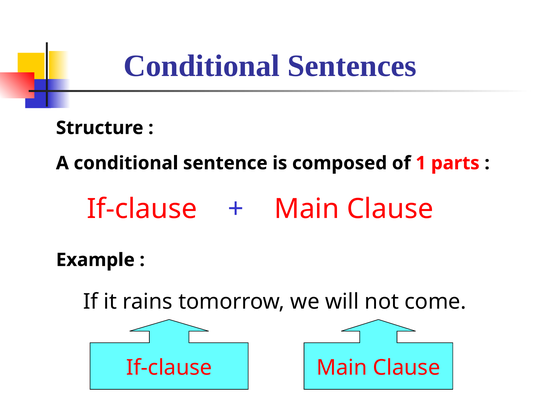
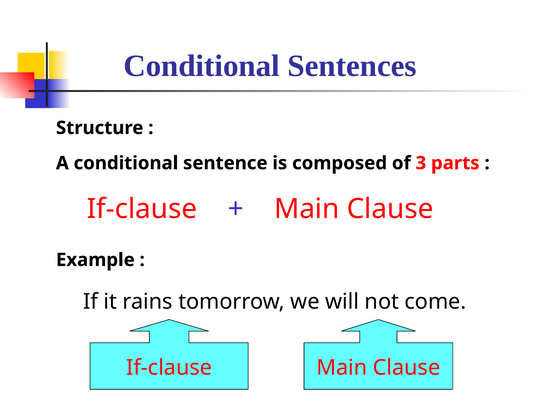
1: 1 -> 3 (421, 163)
